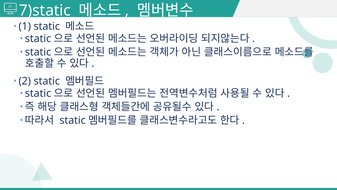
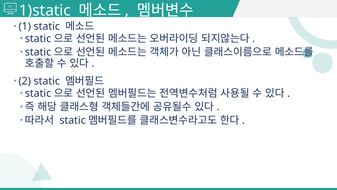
7)static: 7)static -> 1)static (45, 10)
